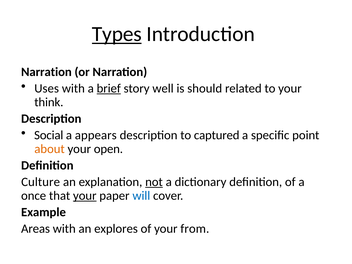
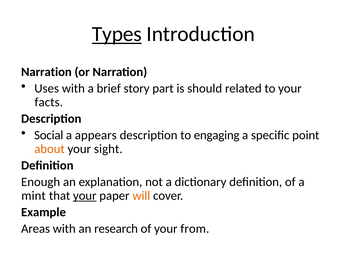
brief underline: present -> none (109, 88)
well: well -> part (163, 88)
think: think -> facts (49, 102)
captured: captured -> engaging (217, 135)
open: open -> sight (108, 149)
Culture: Culture -> Enough (41, 182)
not underline: present -> none (154, 182)
once: once -> mint (34, 196)
will colour: blue -> orange (141, 196)
explores: explores -> research (116, 229)
